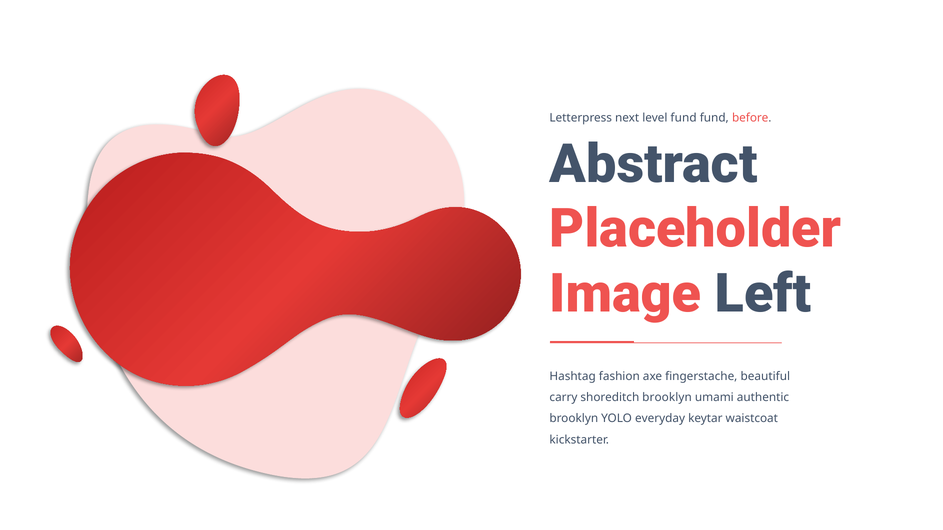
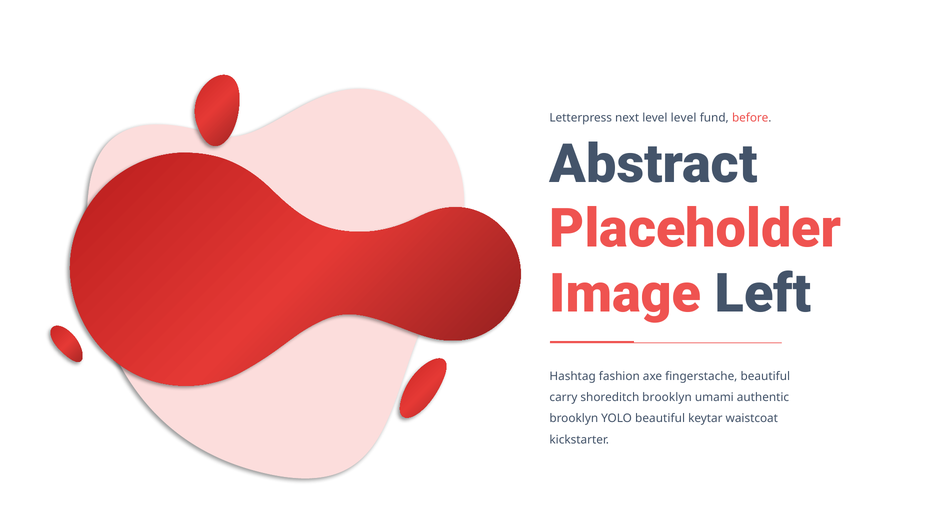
level fund: fund -> level (684, 118)
YOLO everyday: everyday -> beautiful (660, 419)
